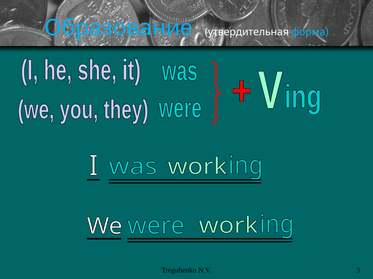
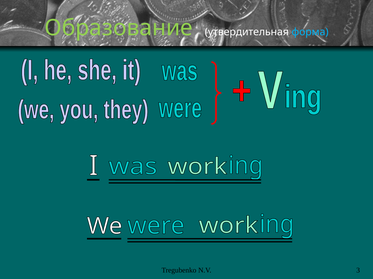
Образование colour: light blue -> light green (119, 28)
